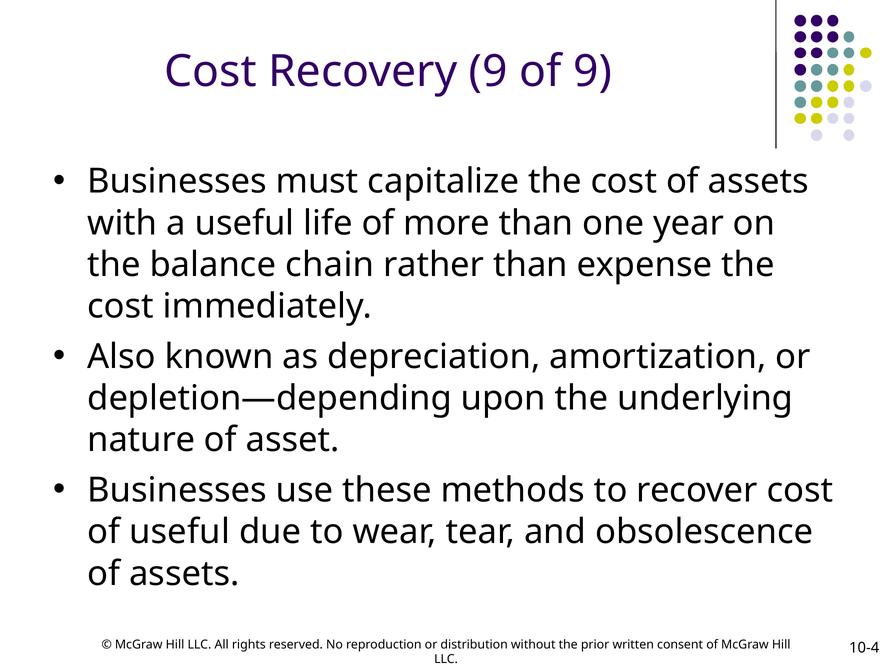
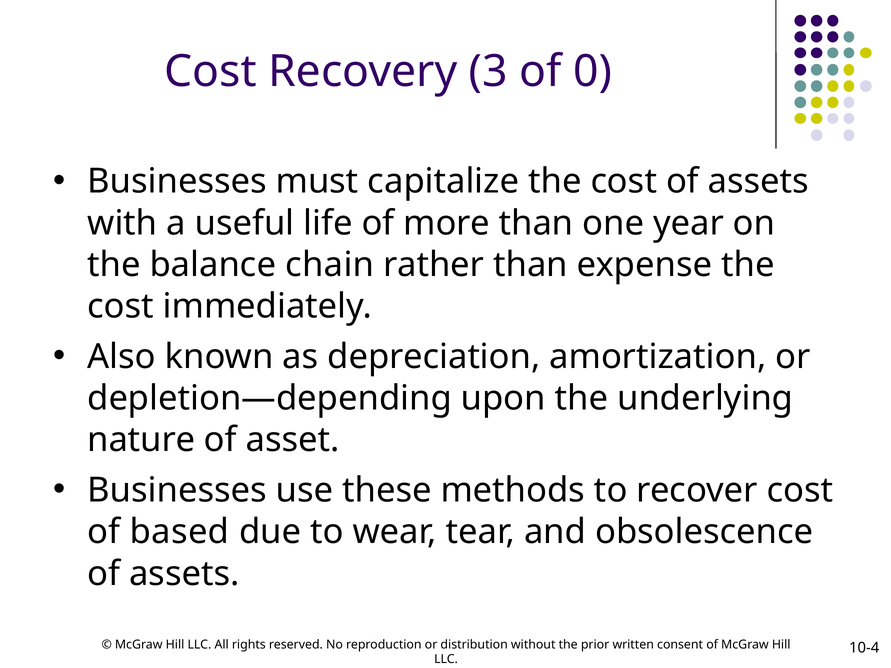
Recovery 9: 9 -> 3 (488, 72)
of 9: 9 -> 0 (593, 72)
of useful: useful -> based (179, 532)
